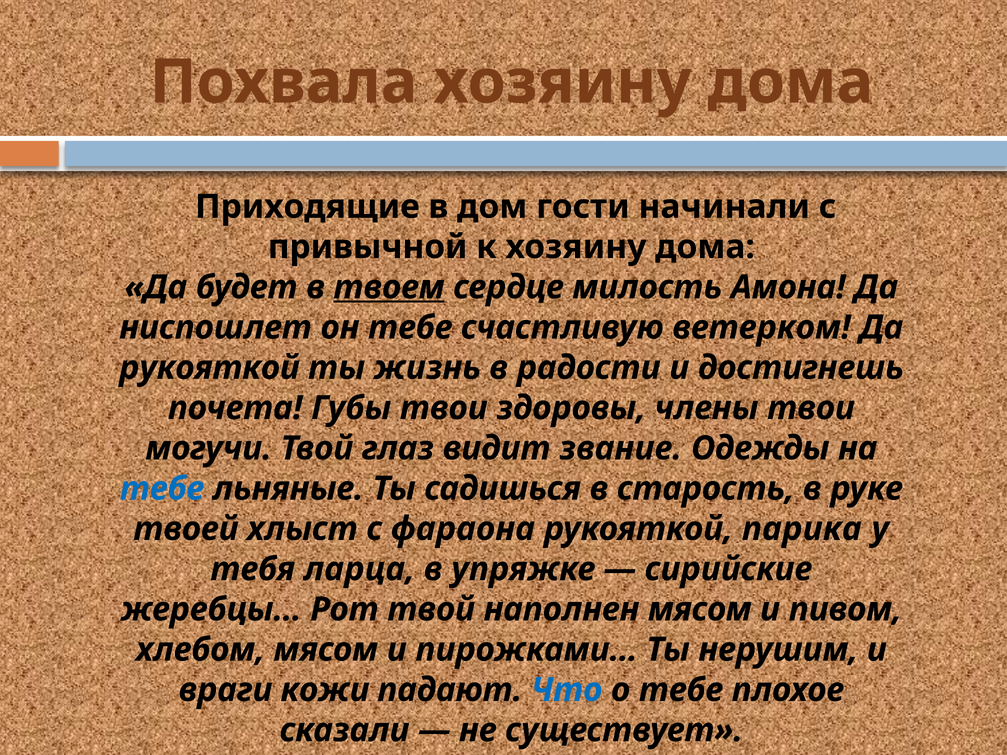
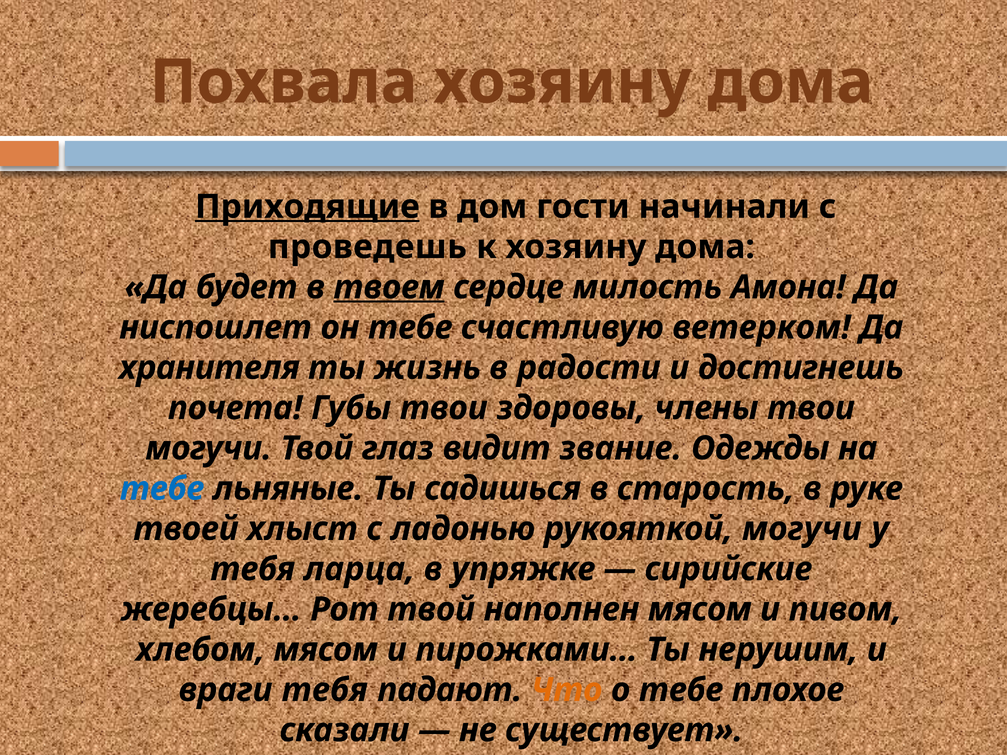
Приходящие underline: none -> present (307, 207)
привычной: привычной -> проведешь (367, 247)
рукояткой: рукояткой -> хранителя (209, 368)
фараона: фараона -> ладонью (463, 529)
рукояткой парика: парика -> могучи (802, 529)
враги кожи: кожи -> тебя (325, 690)
Что colour: blue -> orange (567, 690)
